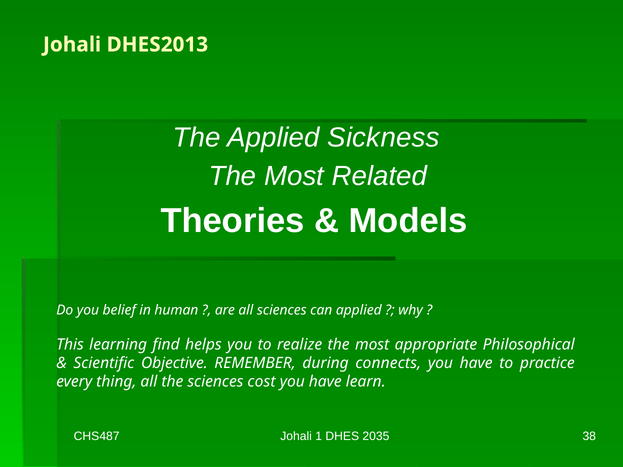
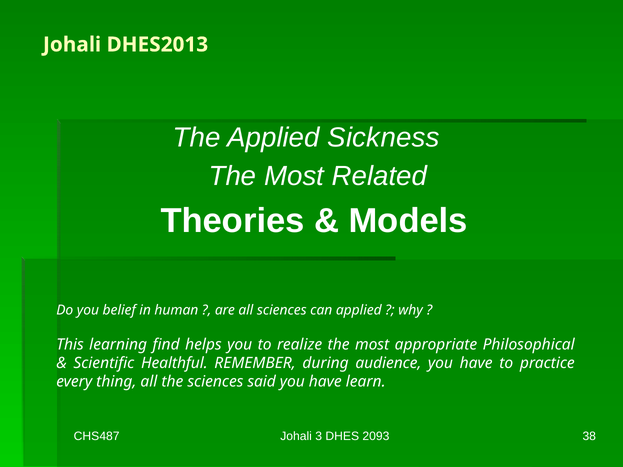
Objective: Objective -> Healthful (174, 363)
connects: connects -> audience (388, 363)
cost: cost -> said (262, 382)
1: 1 -> 3 (319, 437)
2035: 2035 -> 2093 (376, 437)
